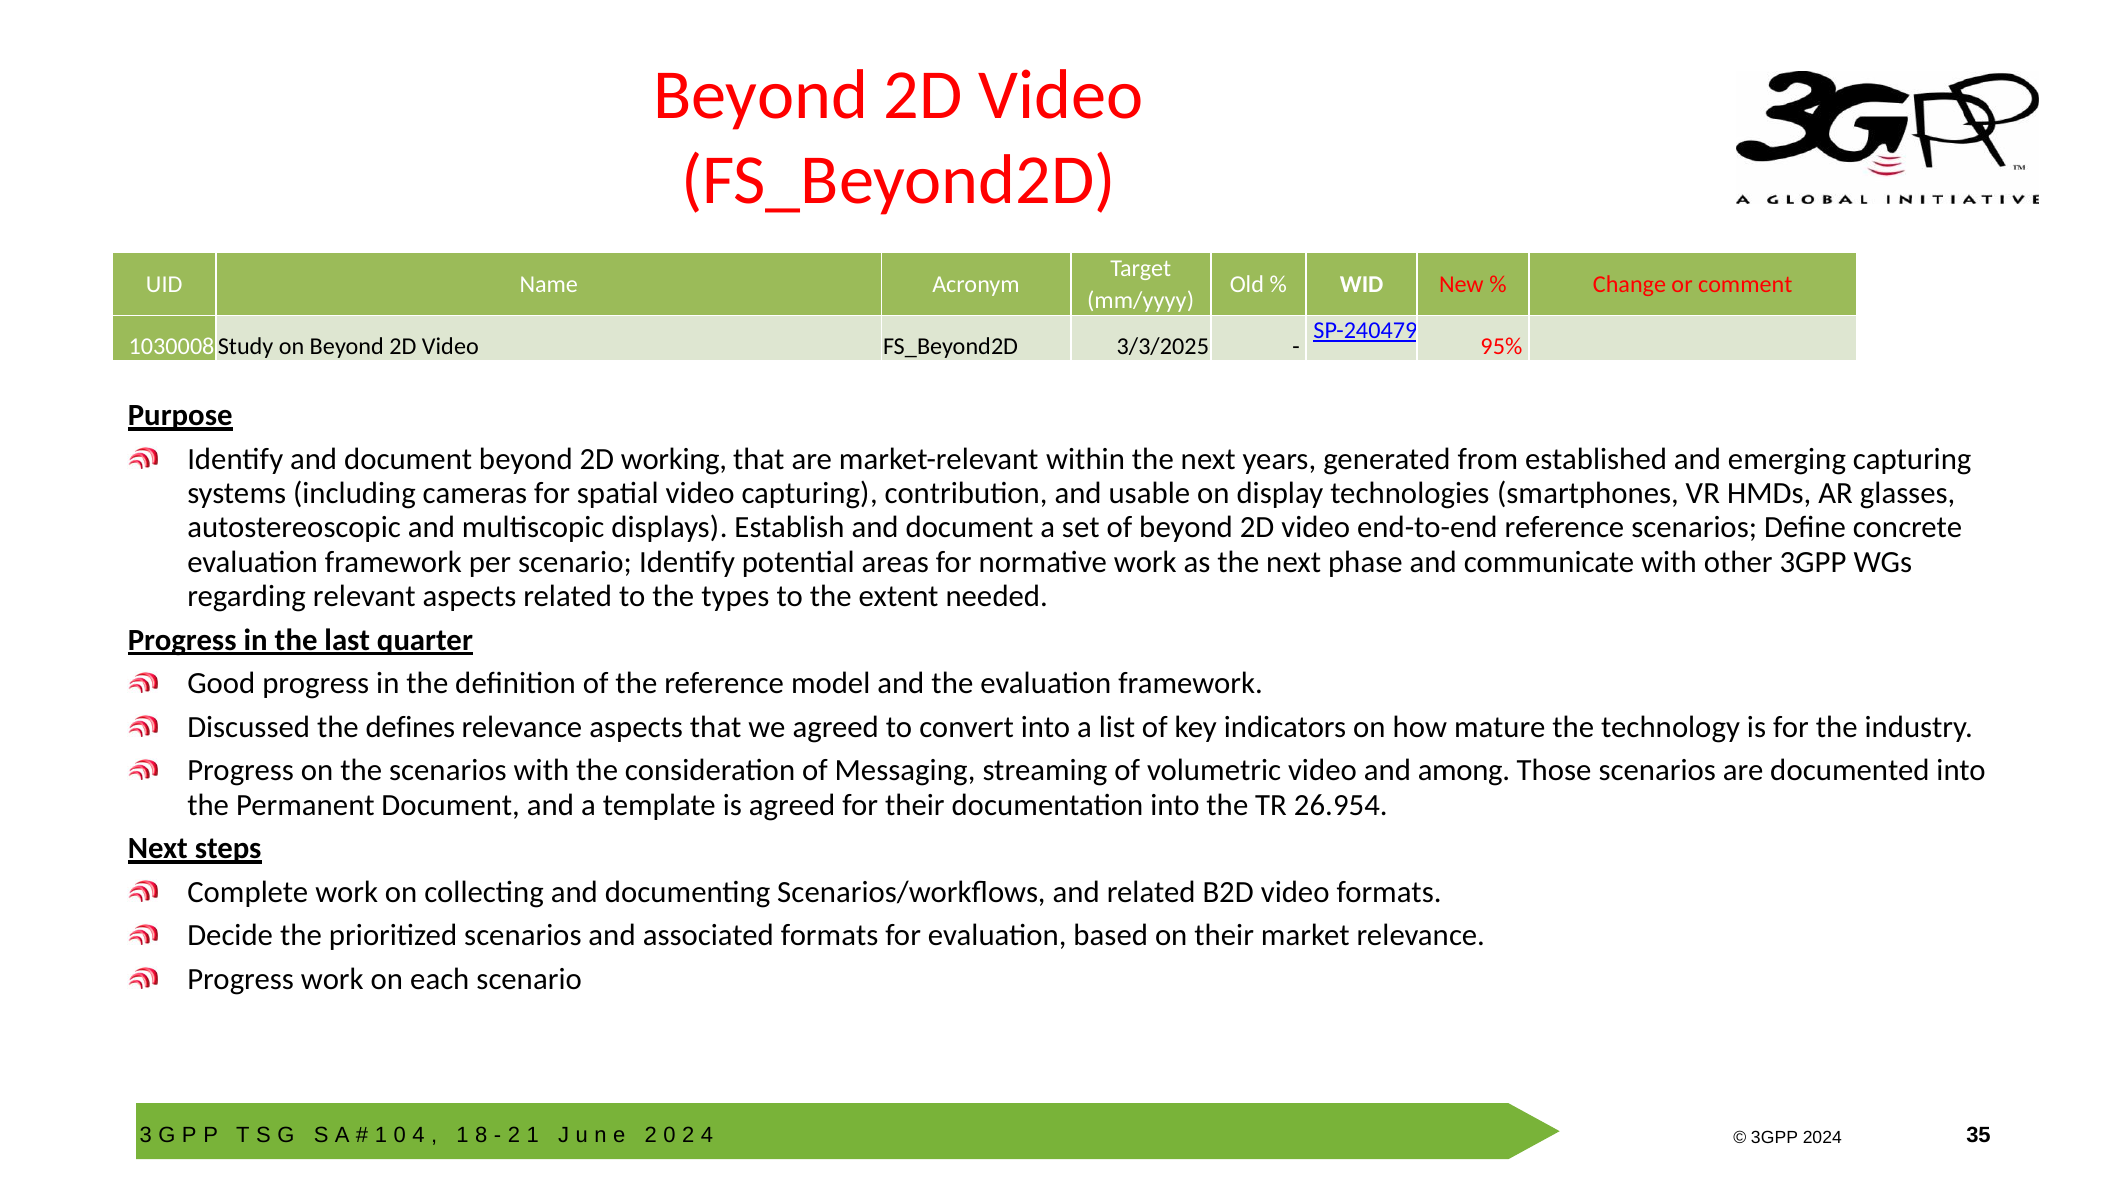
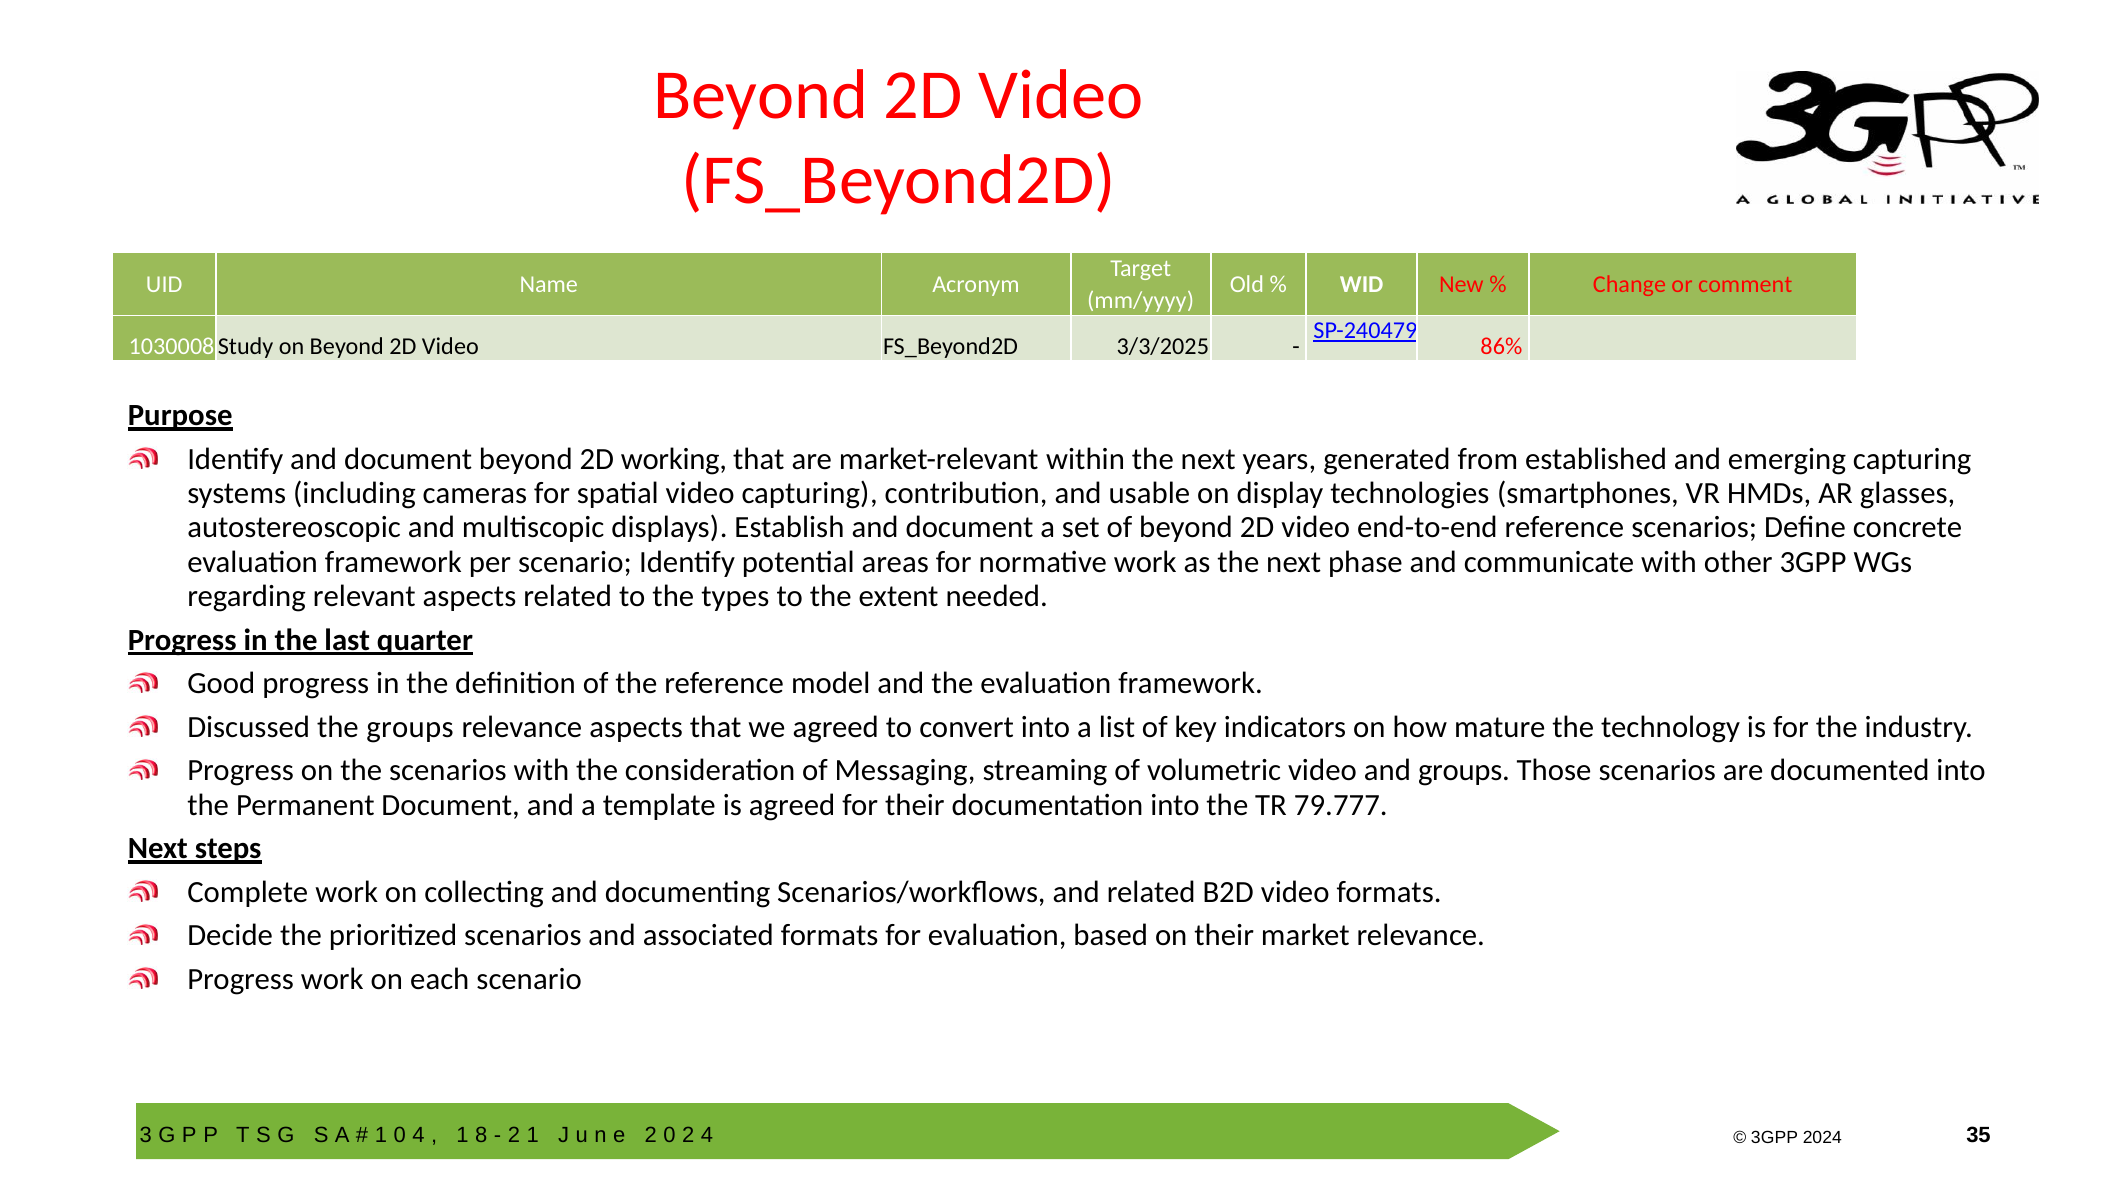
95%: 95% -> 86% (1501, 347)
the defines: defines -> groups (410, 727)
and among: among -> groups (1464, 771)
26.954: 26.954 -> 79.777 (1341, 805)
